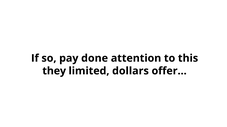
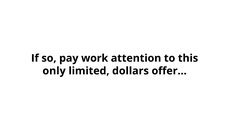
done: done -> work (95, 58)
they: they -> only (54, 71)
